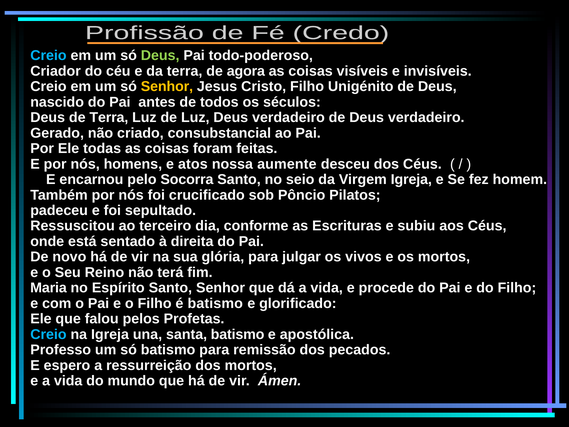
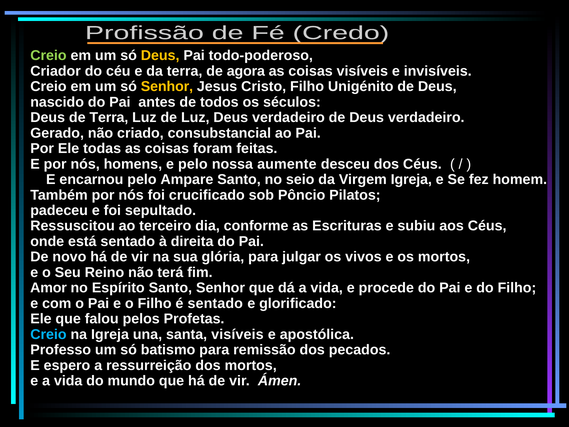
Creio colour: light blue -> light green (48, 56)
Deus colour: light green -> yellow (160, 56)
e atos: atos -> pelo (193, 164)
Socorra: Socorra -> Ampare (187, 179)
Maria: Maria -> Amor (48, 288)
é batismo: batismo -> sentado (215, 303)
santa batismo: batismo -> visíveis (237, 334)
